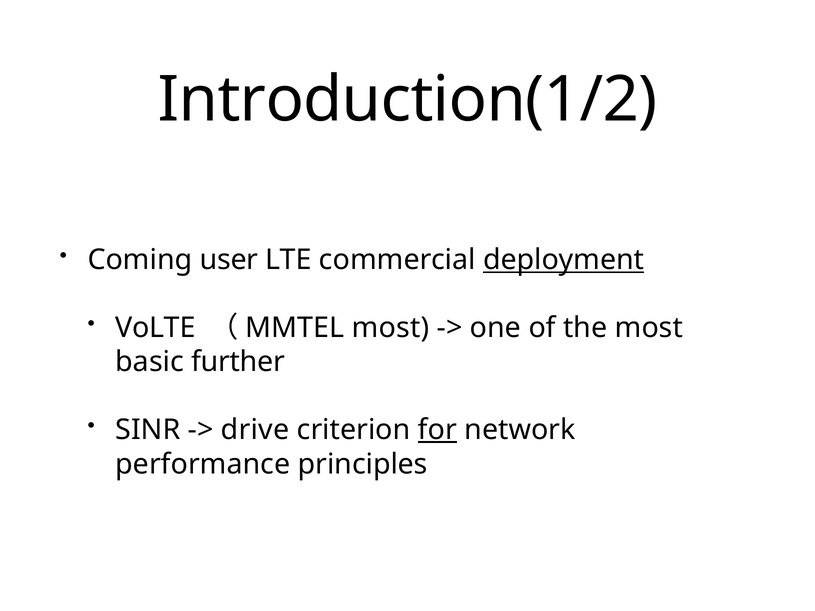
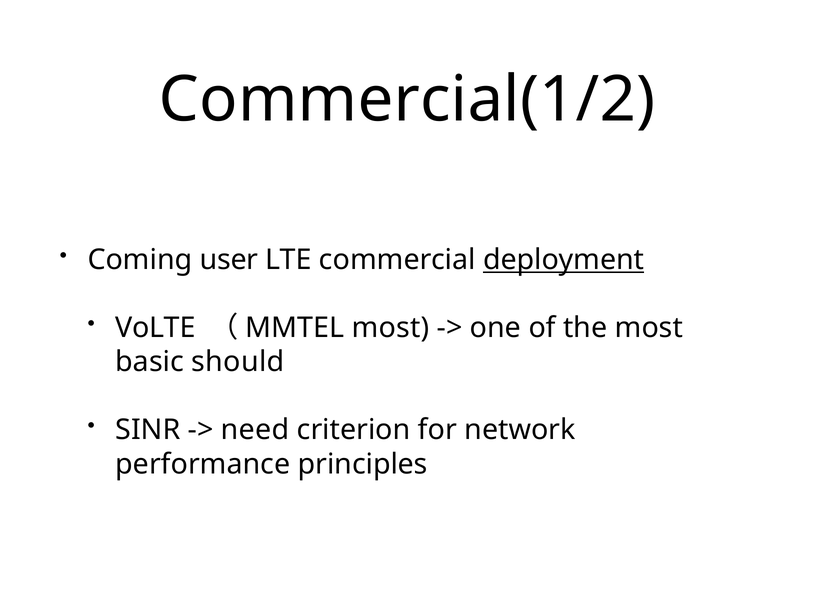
Introduction(1/2: Introduction(1/2 -> Commercial(1/2 (407, 100)
further: further -> should (238, 362)
drive: drive -> need (255, 430)
for underline: present -> none (437, 430)
